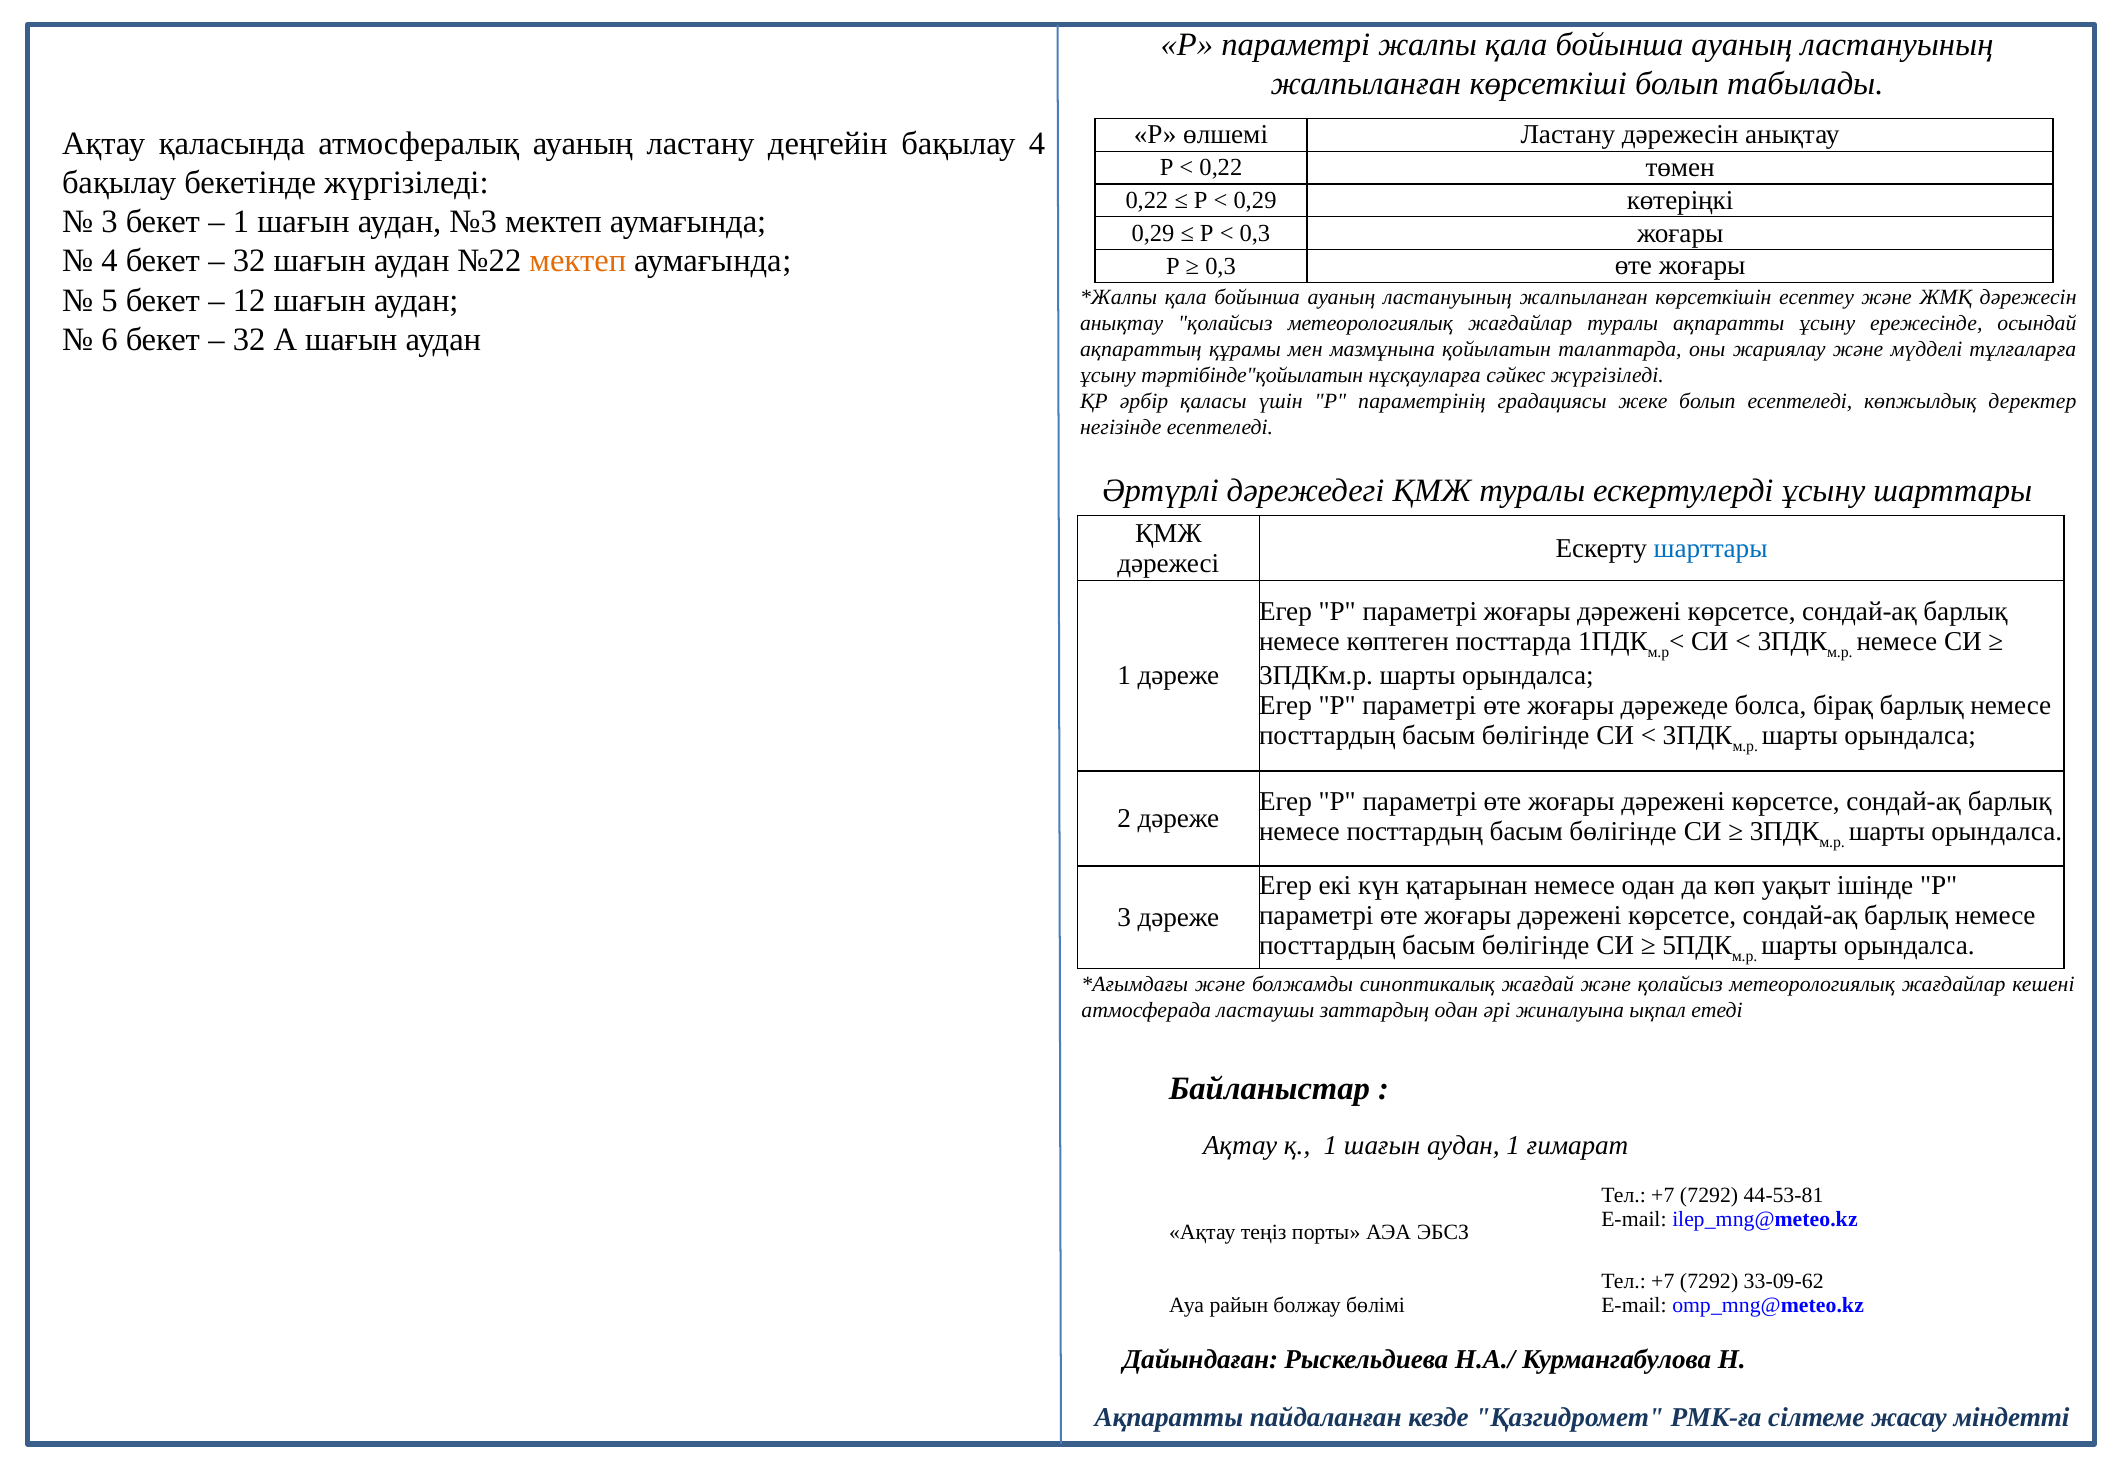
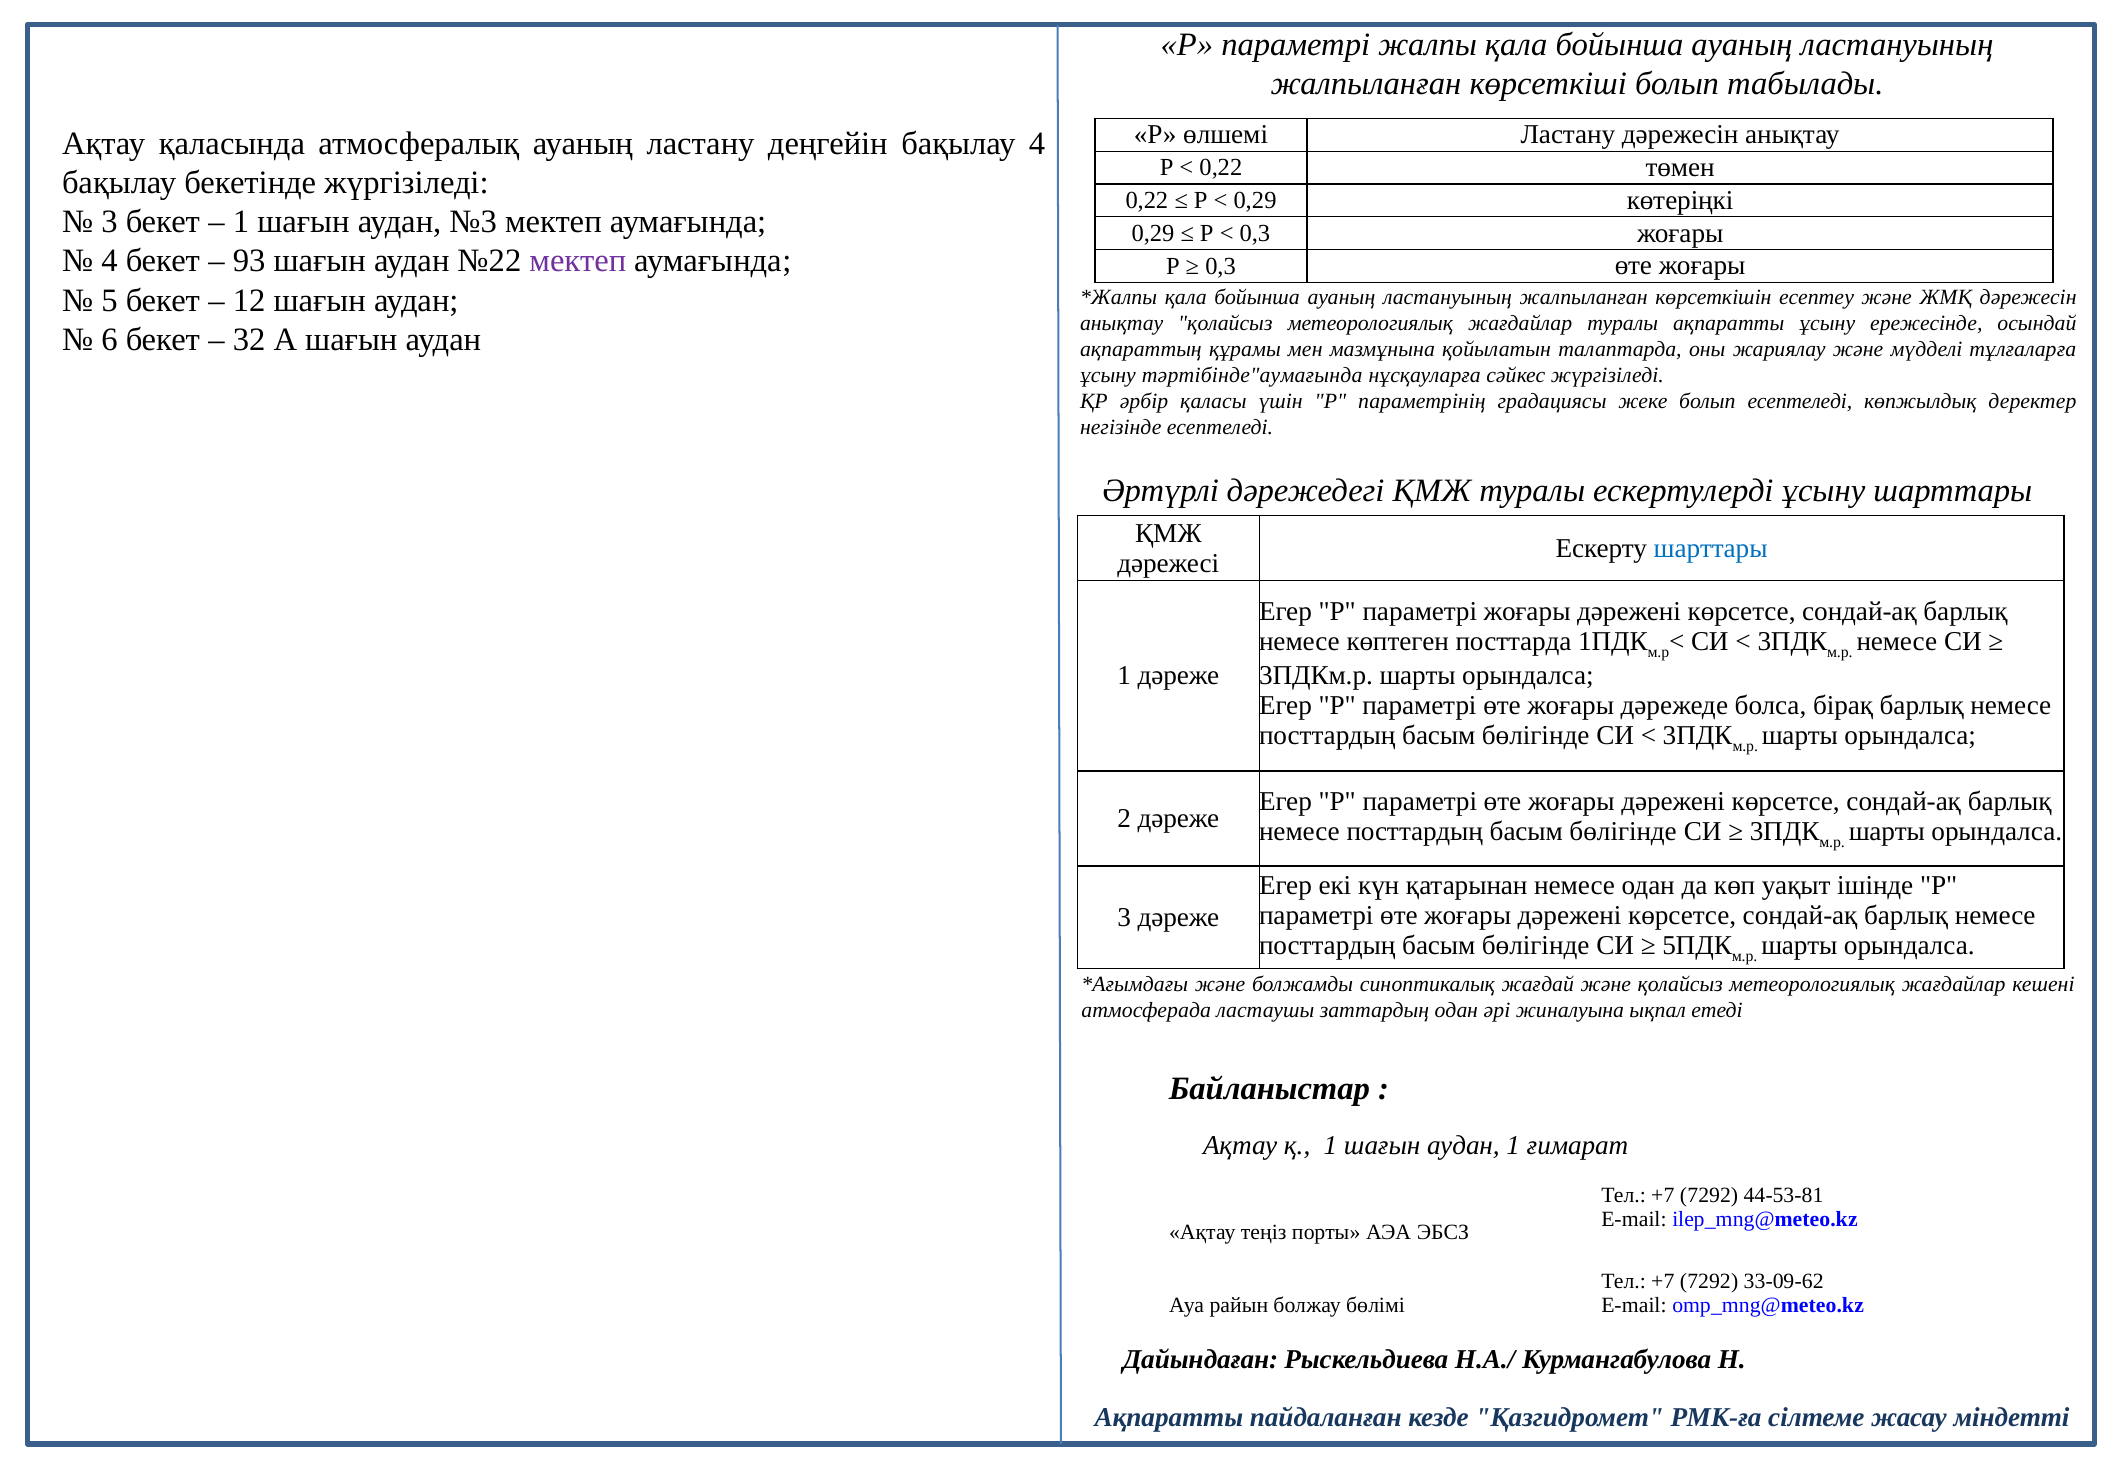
32: 32 -> 93 (249, 261)
мектеп colour: orange -> purple (578, 261)
тәртібінде"қойылатын: тәртібінде"қойылатын -> тәртібінде"аумағында (1252, 376)
